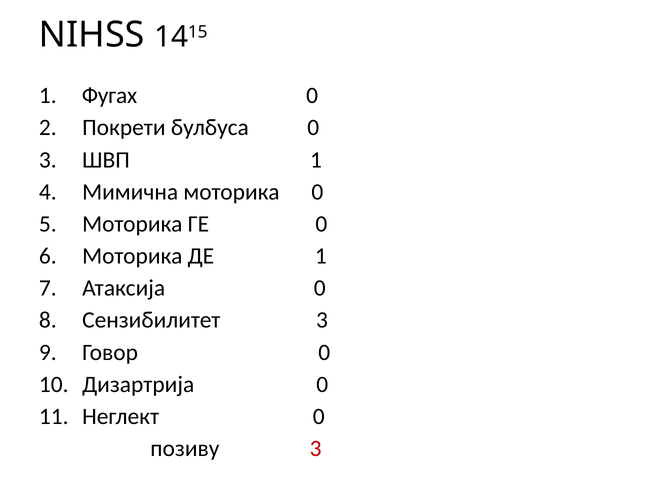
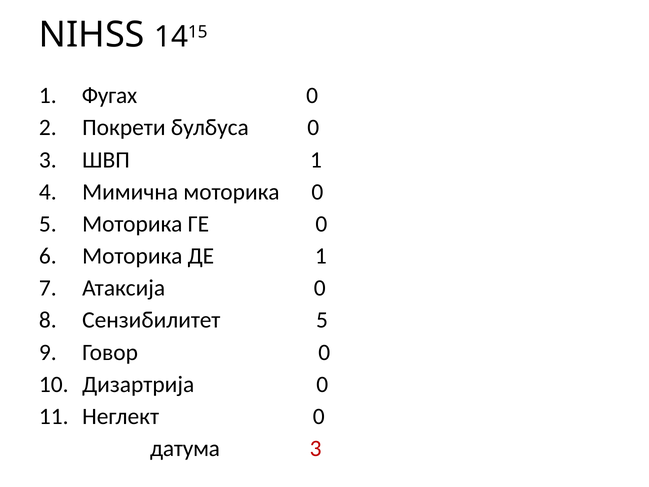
Сензибилитет 3: 3 -> 5 (322, 320)
позиву: позиву -> датума (185, 448)
